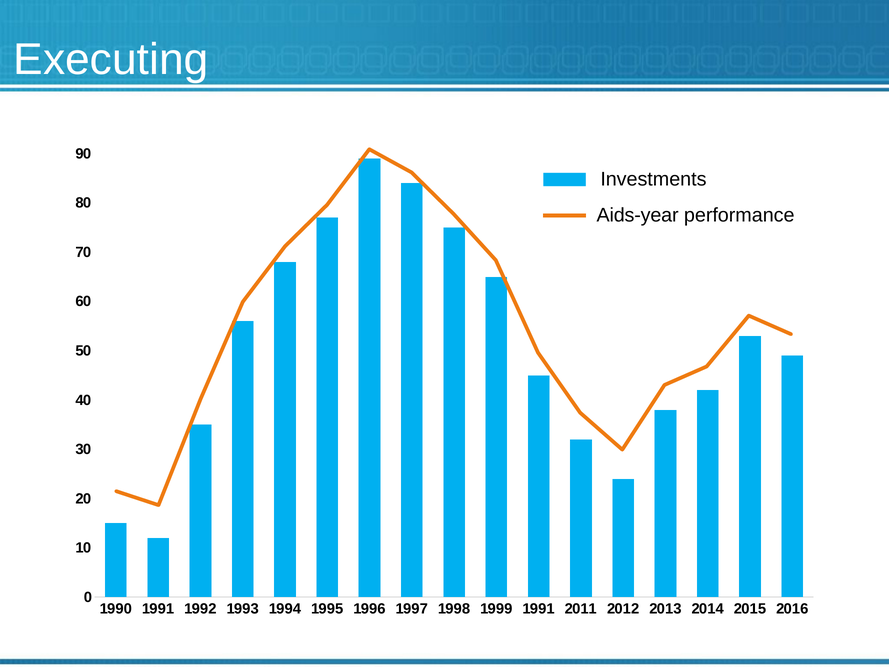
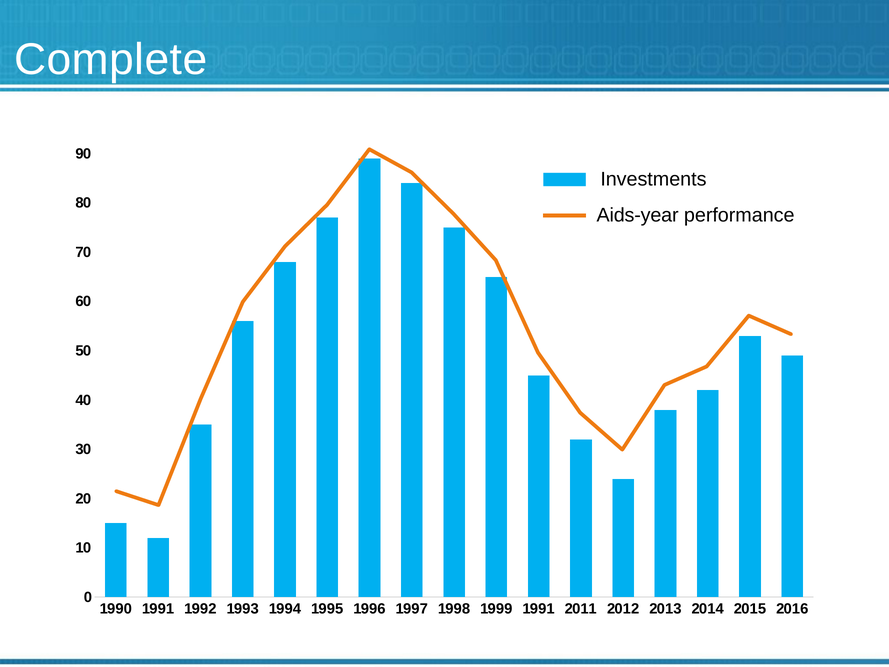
Executing: Executing -> Complete (111, 60)
